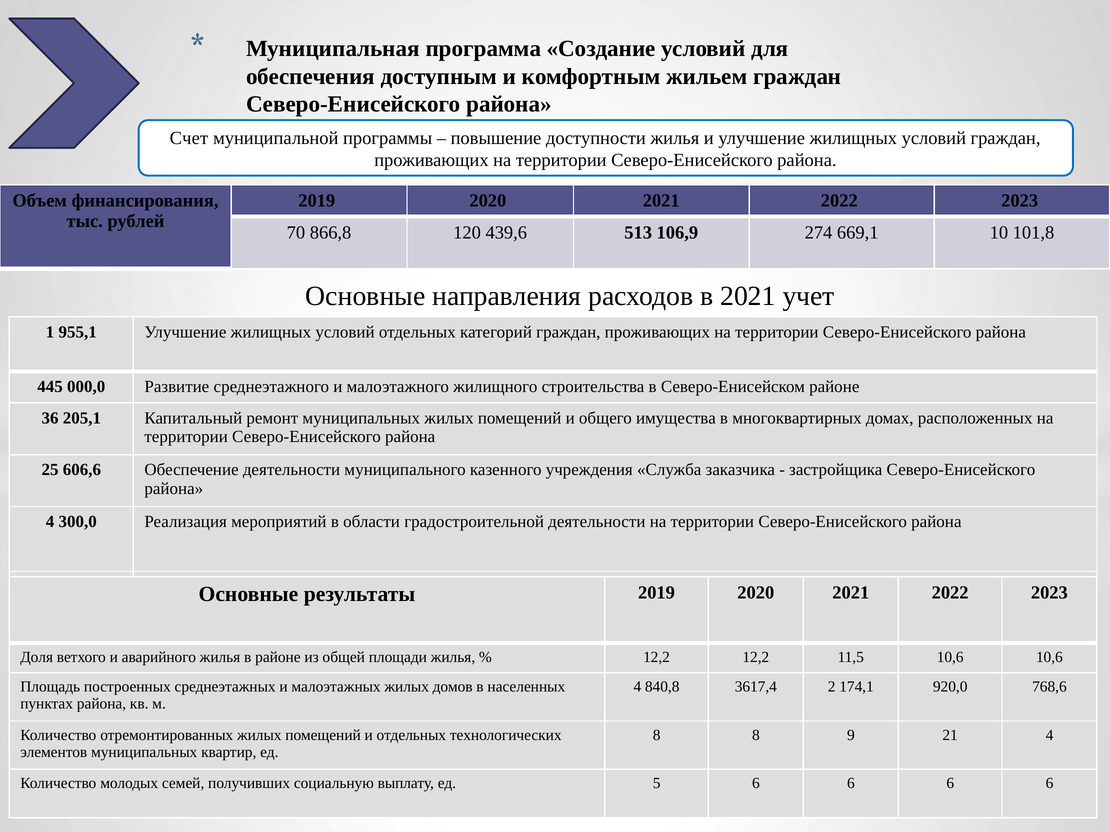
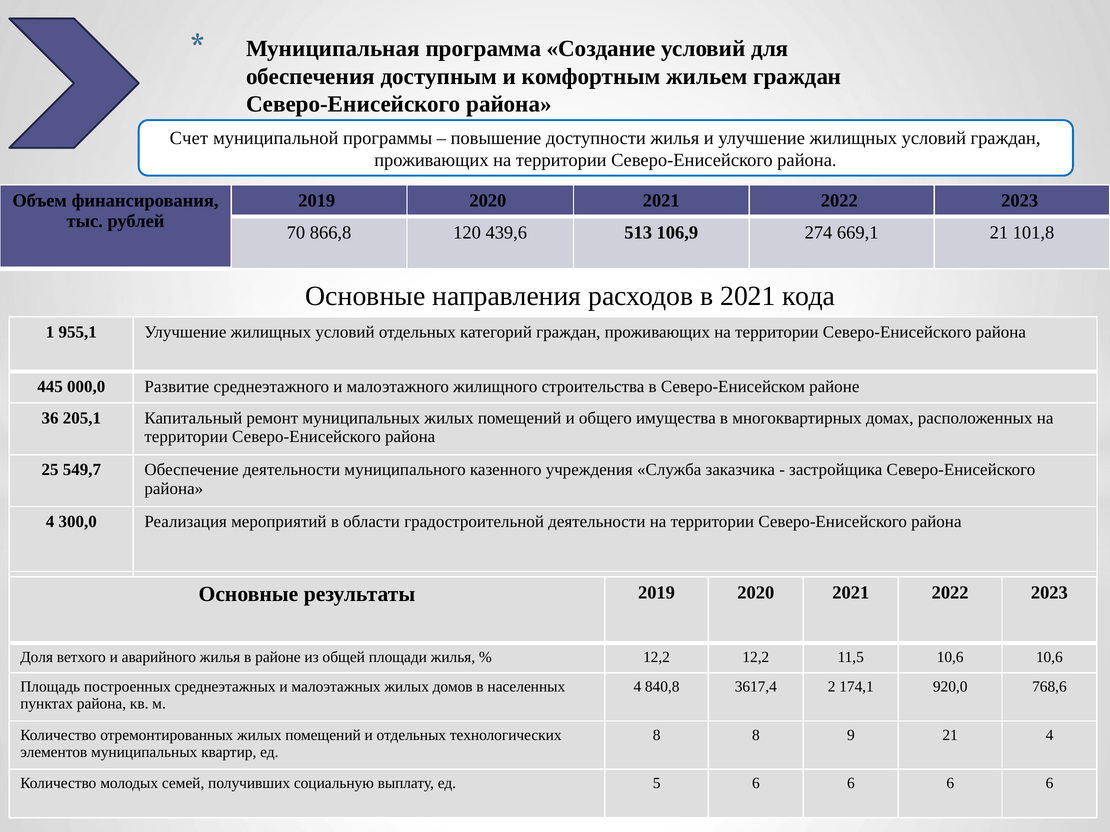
669,1 10: 10 -> 21 (999, 233)
учет: учет -> кода (809, 296)
606,6: 606,6 -> 549,7 (82, 470)
